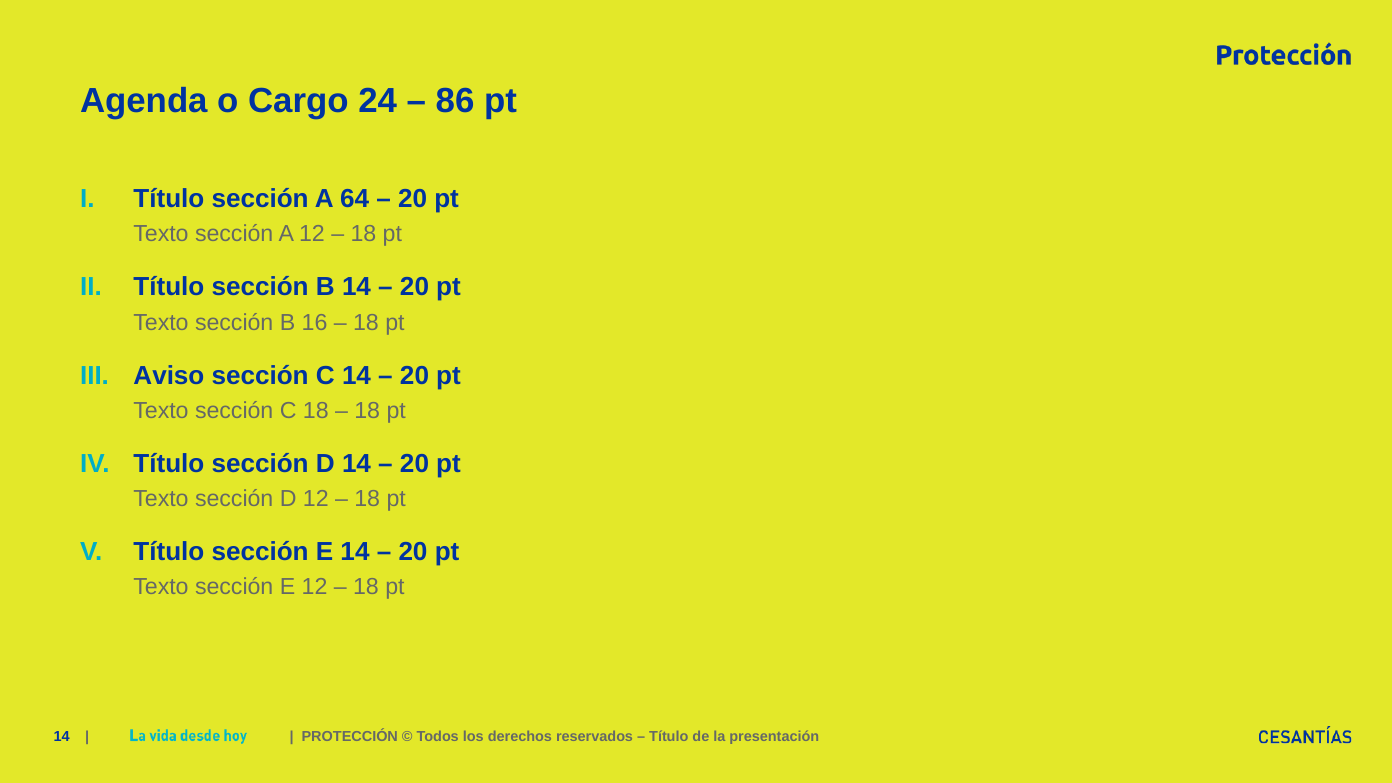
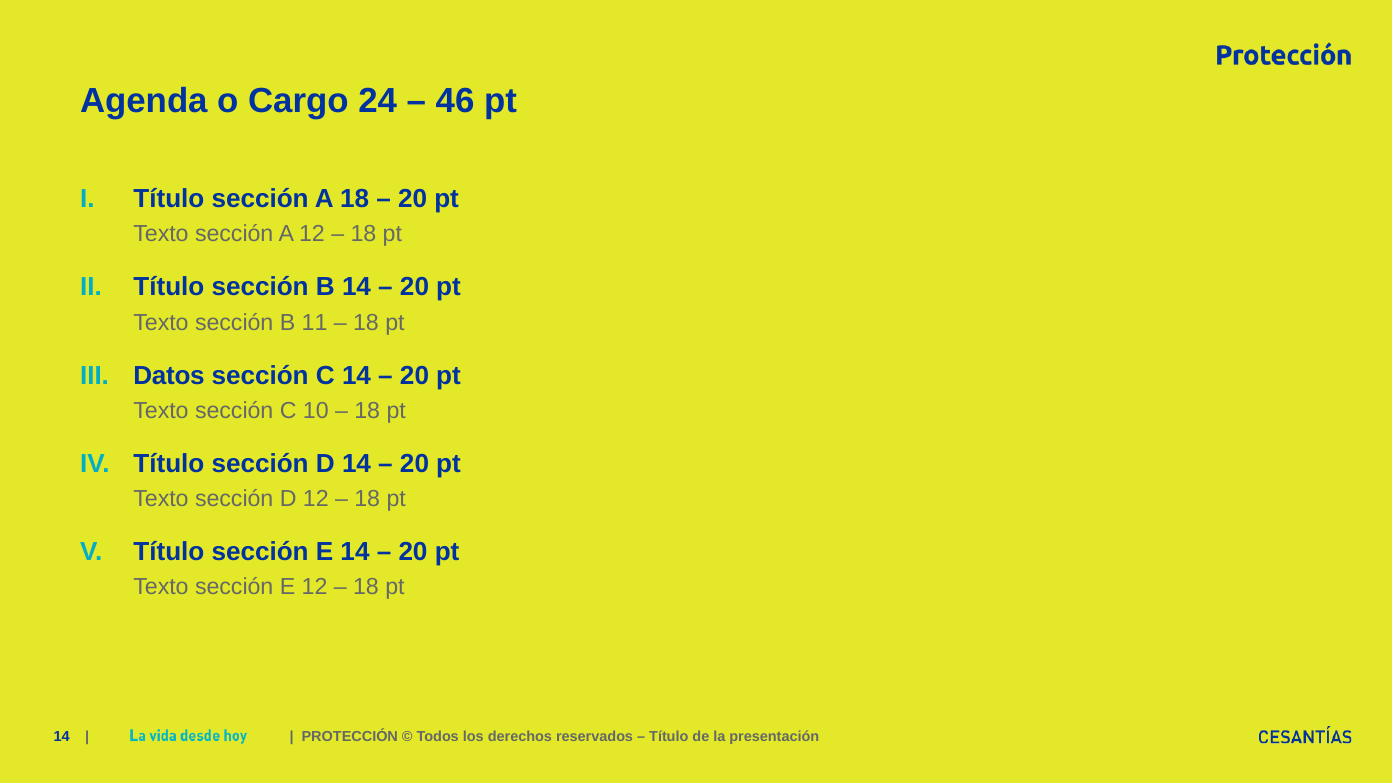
86: 86 -> 46 (455, 101)
A 64: 64 -> 18 (355, 199)
16: 16 -> 11 (315, 322)
Aviso: Aviso -> Datos (169, 376)
C 18: 18 -> 10 (316, 411)
